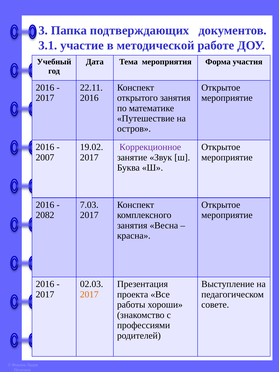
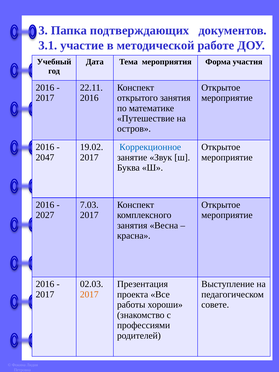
Коррекционное colour: purple -> blue (150, 147)
2007: 2007 -> 2047 (45, 157)
2082: 2082 -> 2027 (45, 215)
